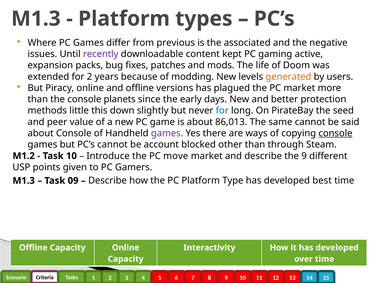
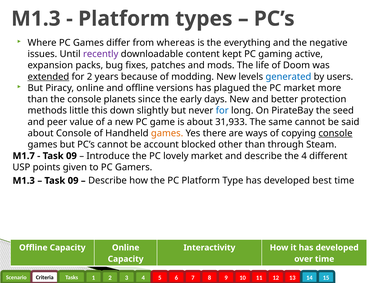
previous: previous -> whereas (176, 43)
associated: associated -> everything (247, 43)
extended underline: none -> present (48, 77)
generated colour: orange -> blue (288, 77)
86,013: 86,013 -> 31,933 (231, 122)
games colour: purple -> orange (167, 133)
M1.2: M1.2 -> M1.7 (24, 156)
10: 10 -> 09 (71, 156)
move: move -> lovely (176, 156)
the 9: 9 -> 4 (304, 156)
